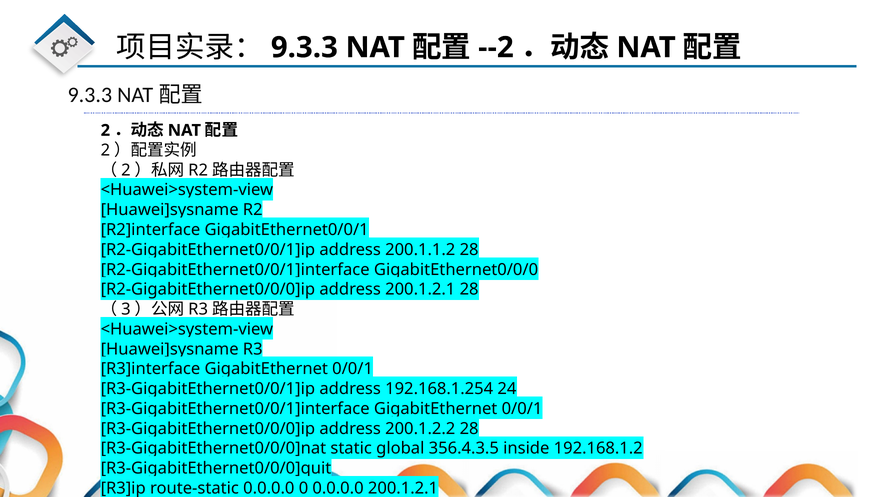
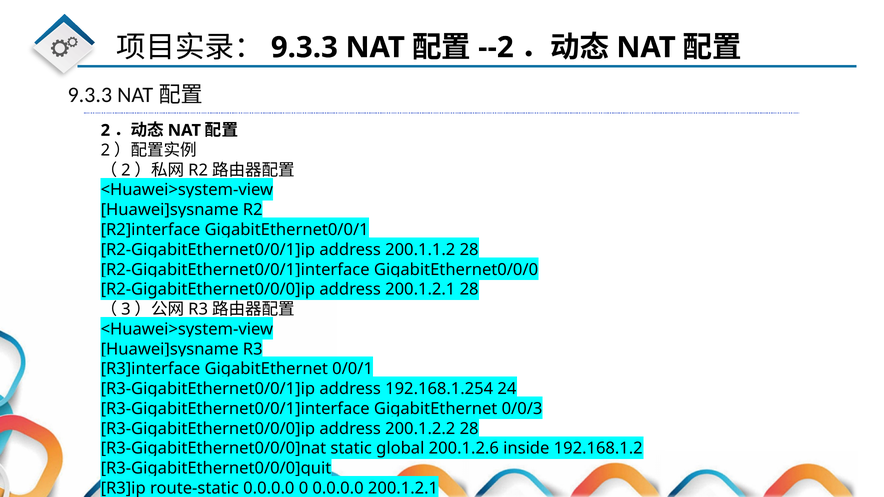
0/0/1: 0/0/1 -> 0/0/3 (522, 409)
356.4.3.5: 356.4.3.5 -> 200.1.2.6 (464, 449)
